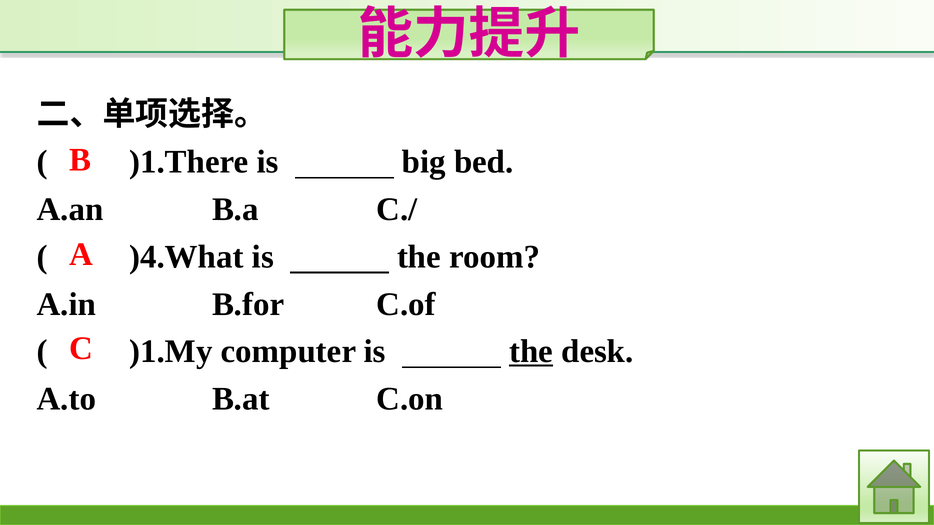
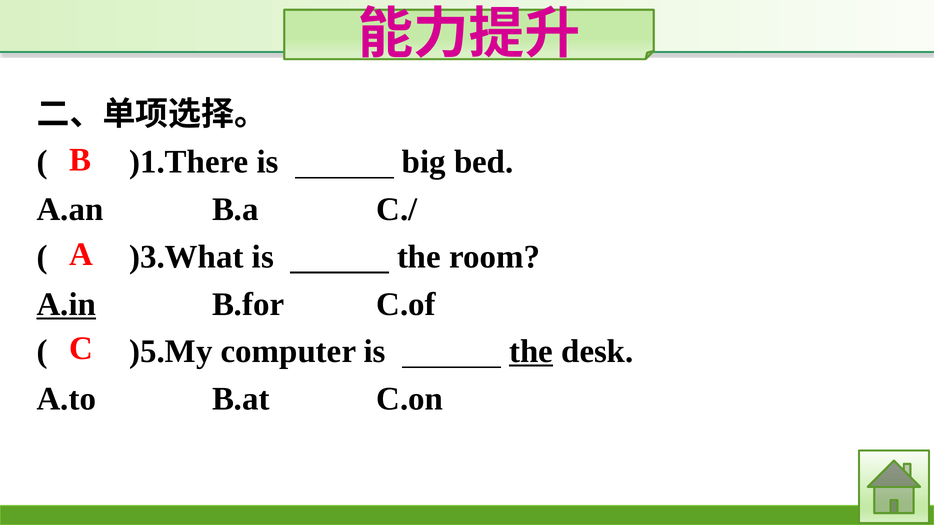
)4.What: )4.What -> )3.What (187, 257)
A.in underline: none -> present (66, 304)
)1.My: )1.My -> )5.My (171, 352)
